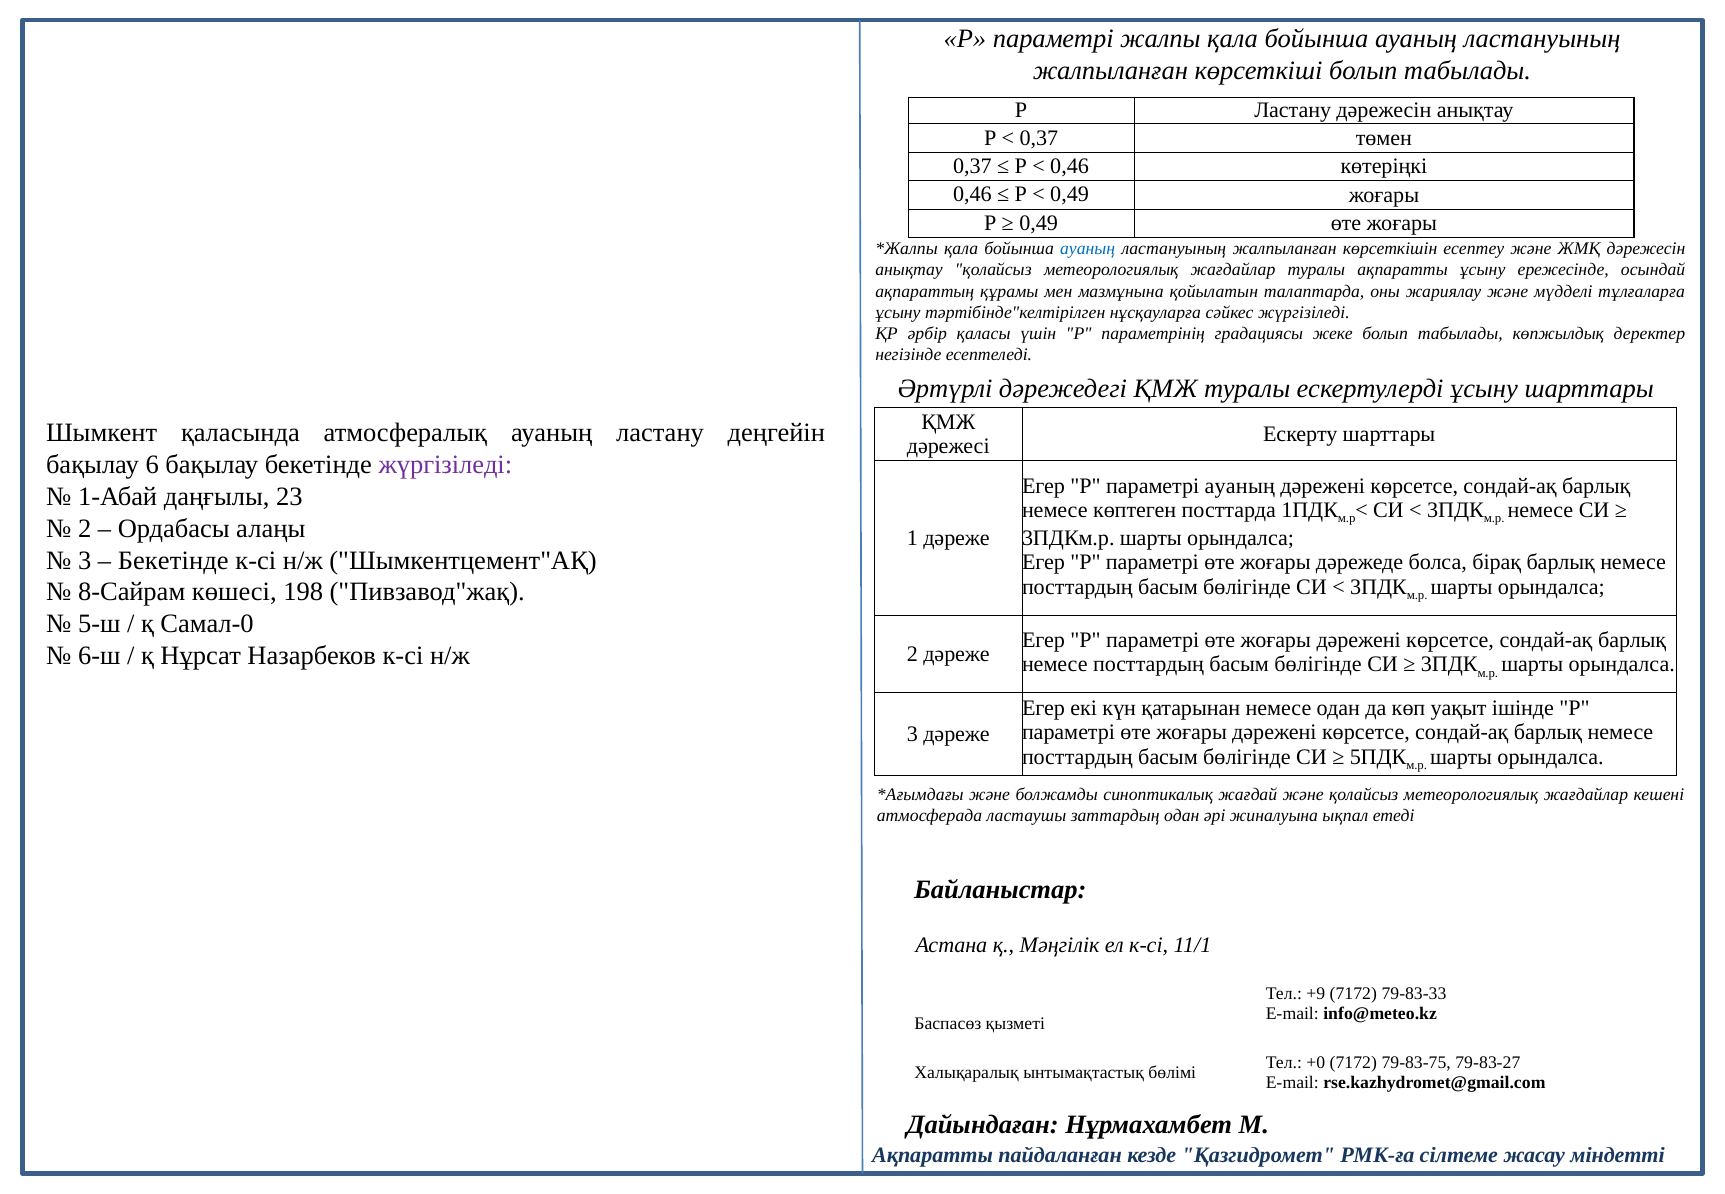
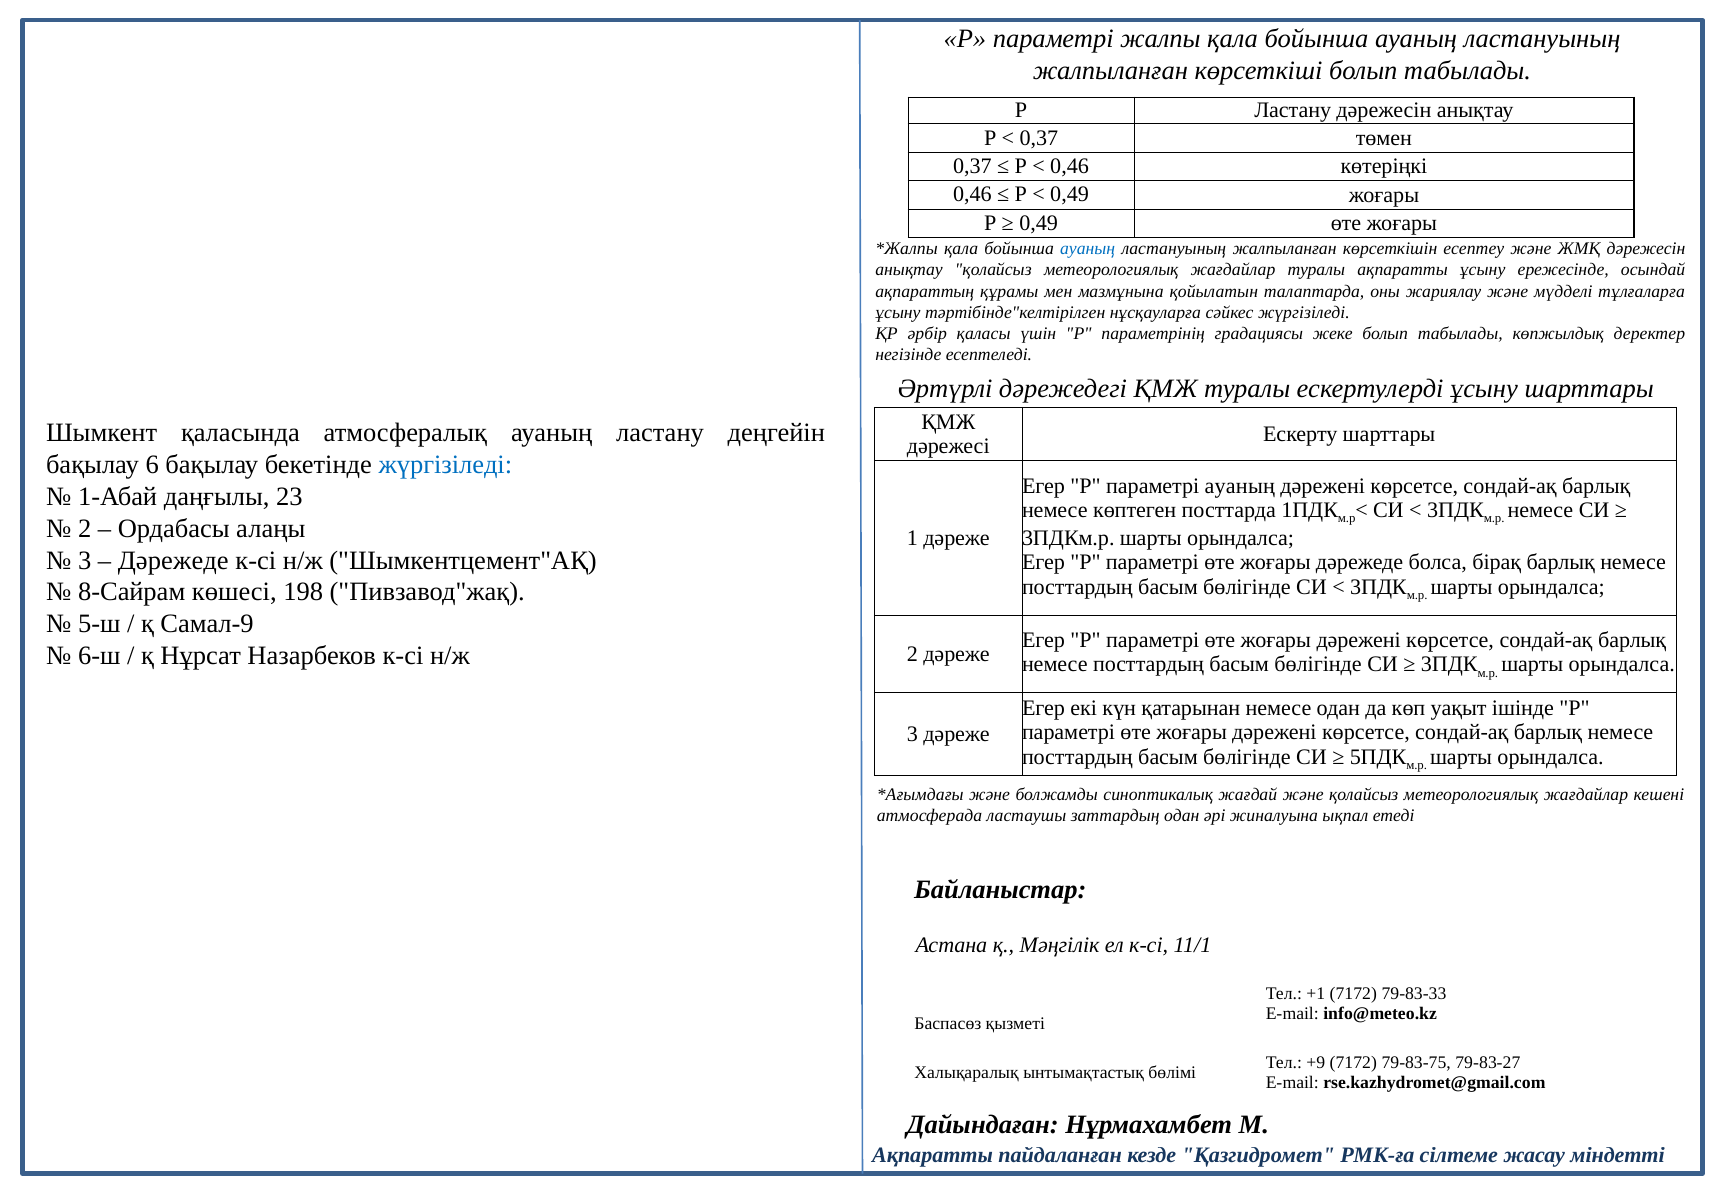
жүргізіледі colour: purple -> blue (445, 465)
Бекетінде: Бекетінде -> Дәрежеде (173, 560)
Самал-0: Самал-0 -> Самал-9 (207, 624)
+9: +9 -> +1 (1316, 994)
+0: +0 -> +9 (1316, 1063)
